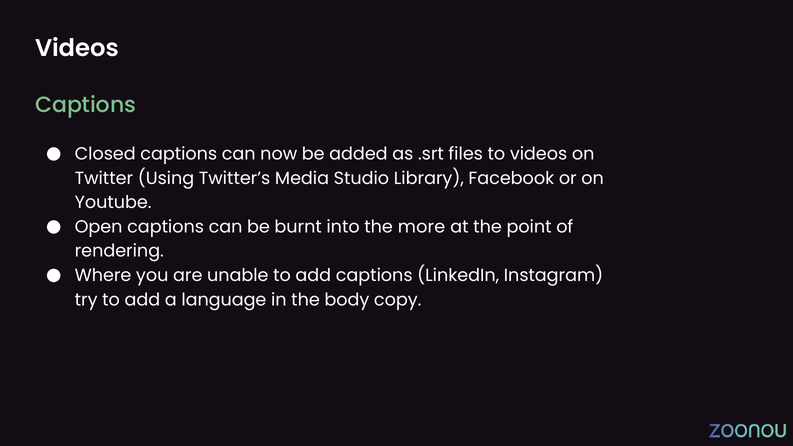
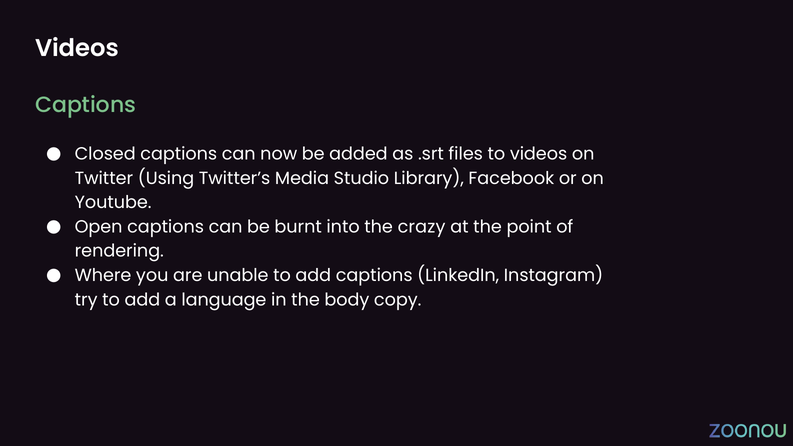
more: more -> crazy (422, 227)
